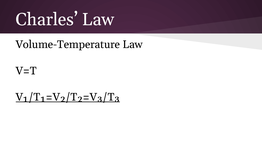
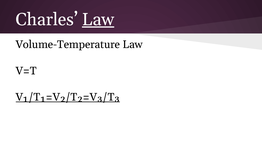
Law underline: none -> present (98, 19)
